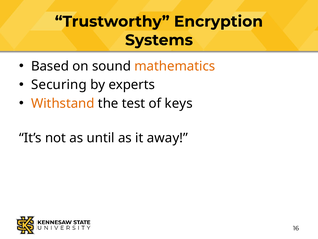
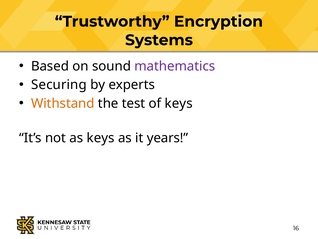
mathematics colour: orange -> purple (175, 66)
as until: until -> keys (101, 138)
away: away -> years (167, 138)
